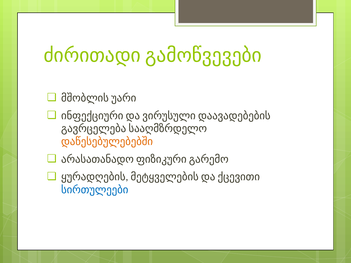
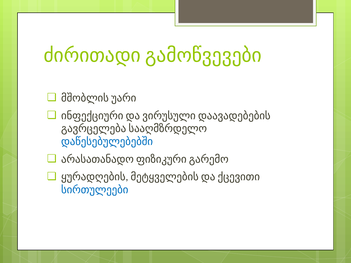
დაწესებულებებში colour: orange -> blue (107, 142)
